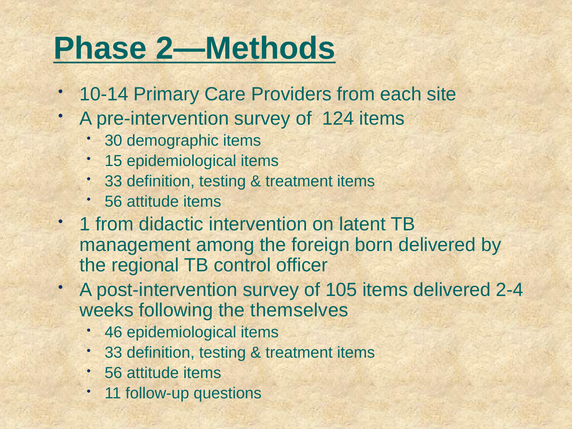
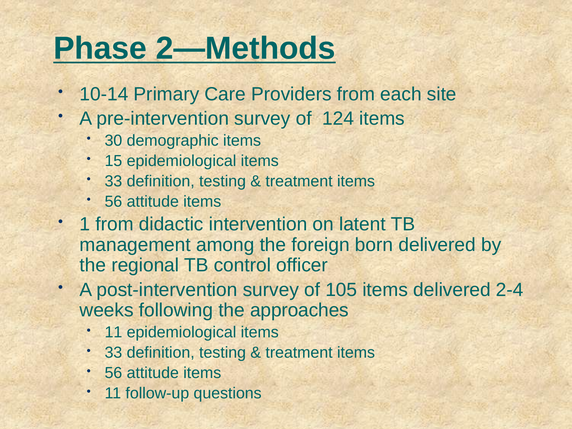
themselves: themselves -> approaches (299, 310)
46: 46 -> 11 (113, 332)
